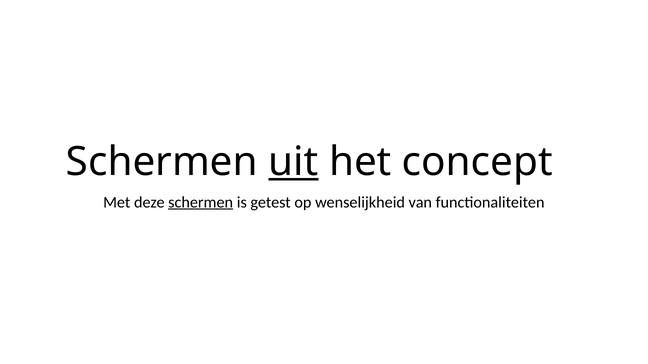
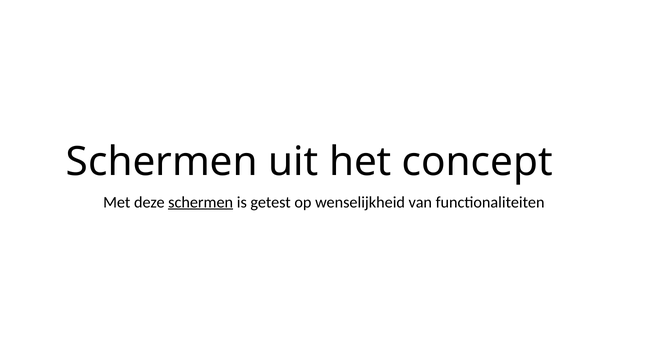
uit underline: present -> none (293, 162)
